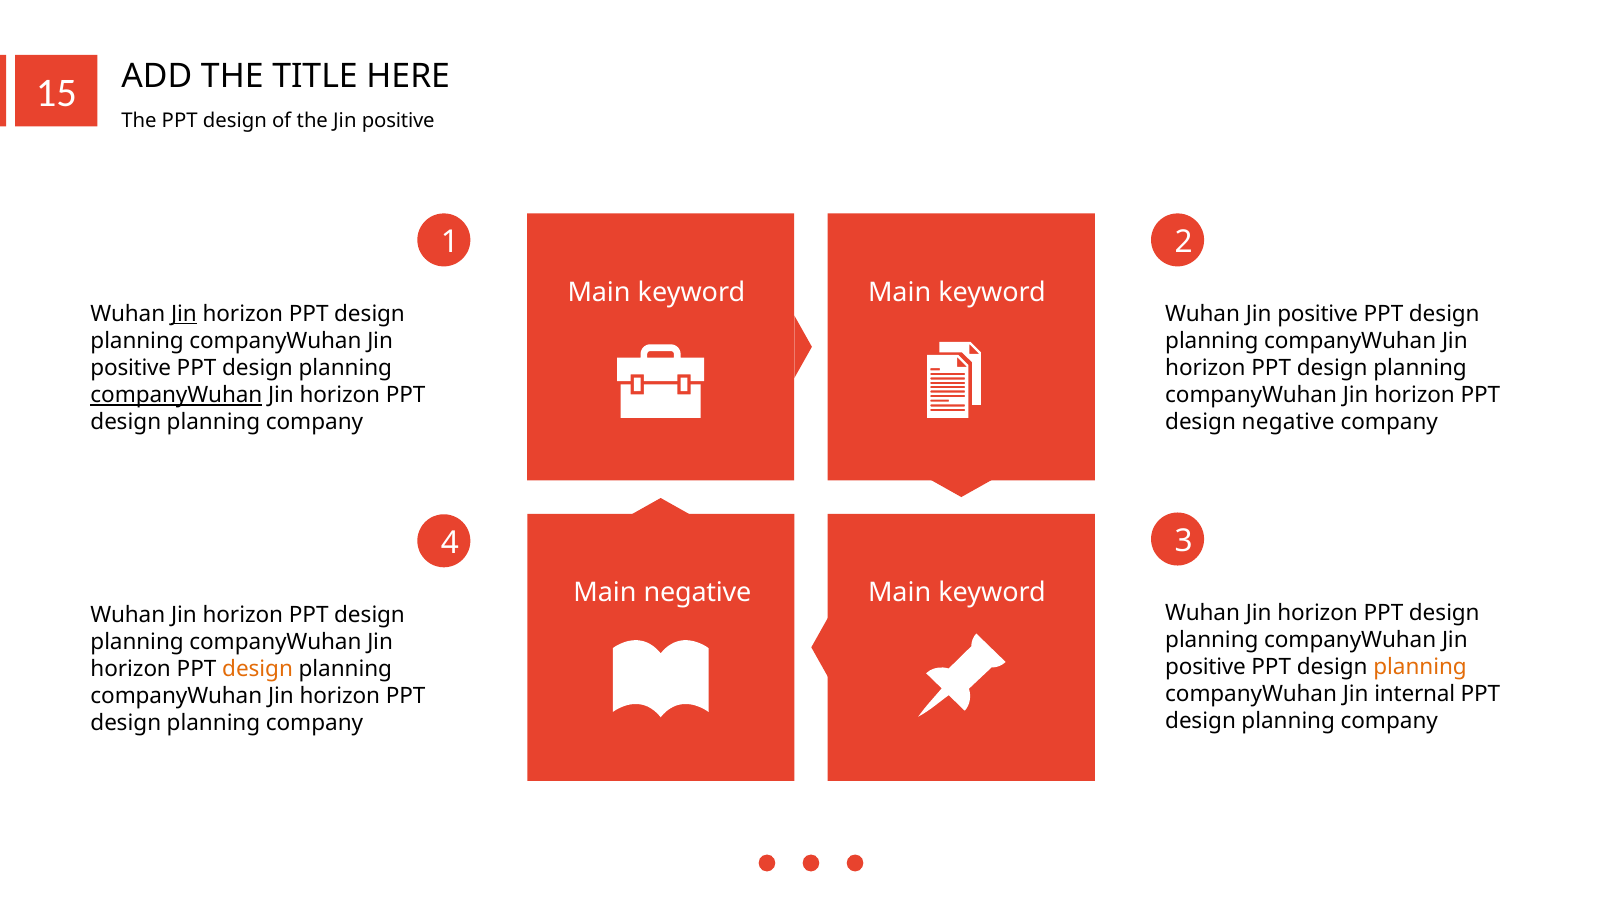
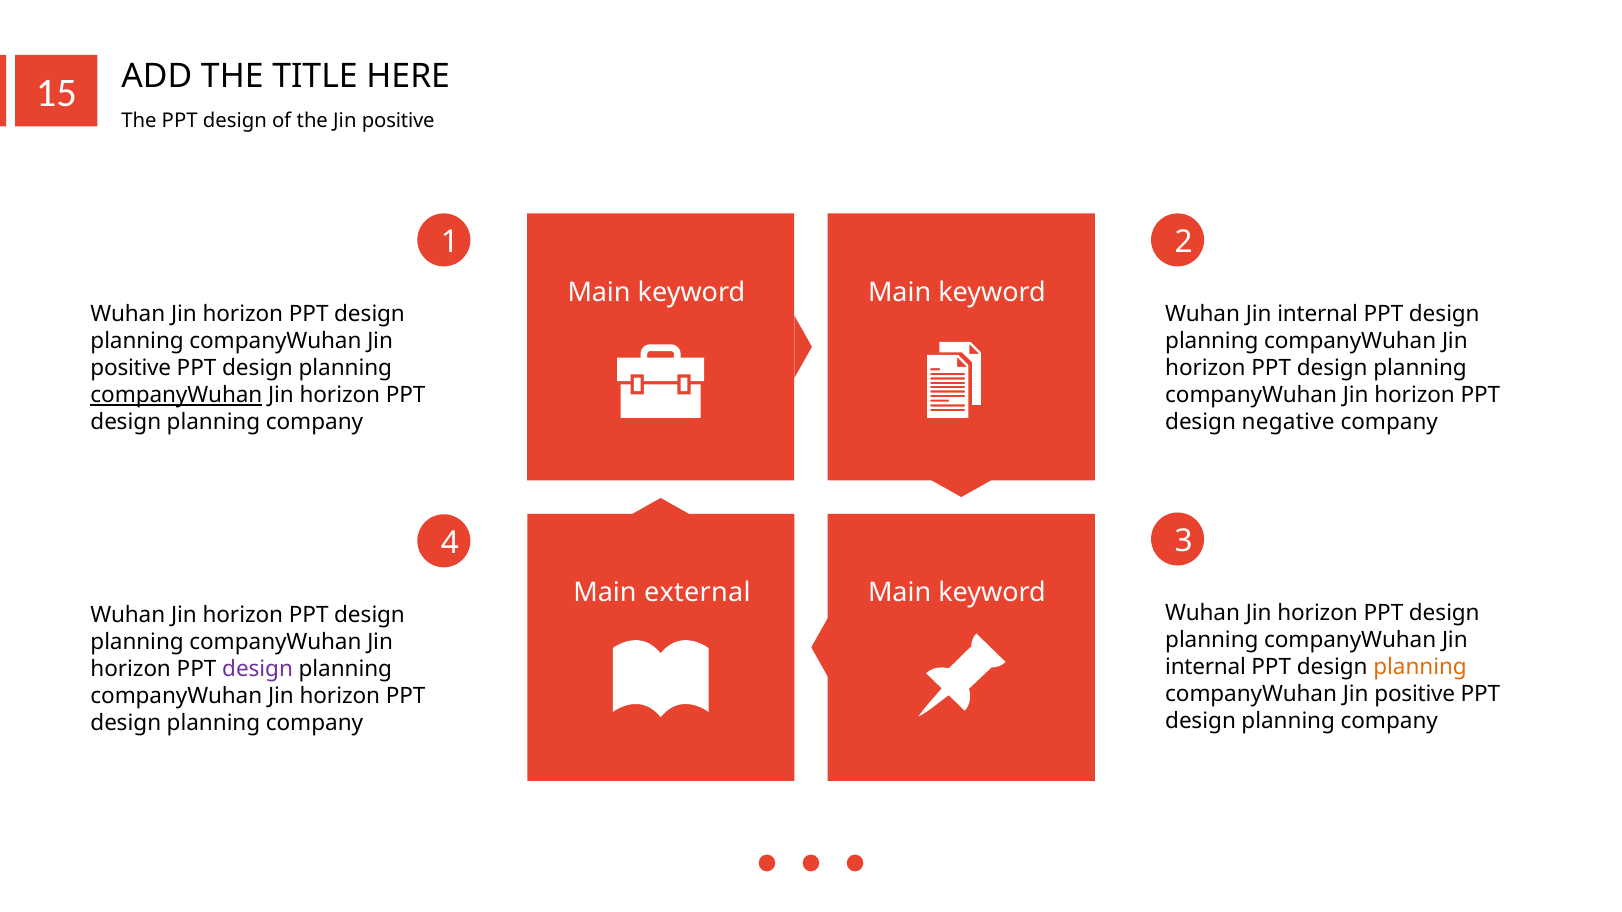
Jin underline: present -> none (184, 314)
Wuhan Jin positive: positive -> internal (1318, 314)
Main negative: negative -> external (697, 593)
positive: positive -> internal (1206, 667)
design colour: orange -> purple (258, 669)
internal: internal -> positive (1415, 695)
